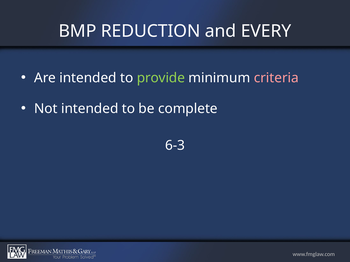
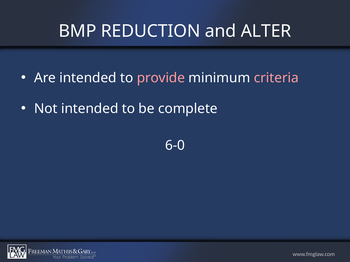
EVERY: EVERY -> ALTER (266, 31)
provide colour: light green -> pink (161, 78)
6-3: 6-3 -> 6-0 (175, 146)
